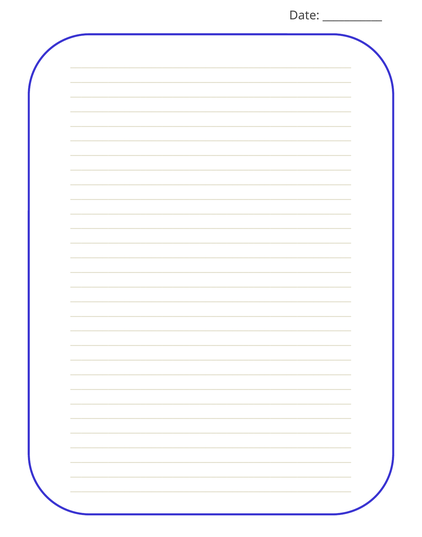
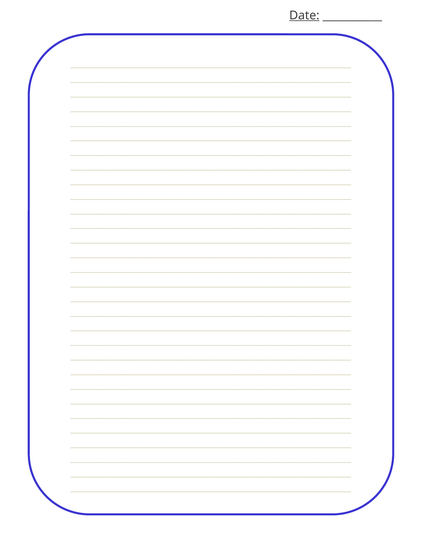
Date underline: none -> present (304, 15)
